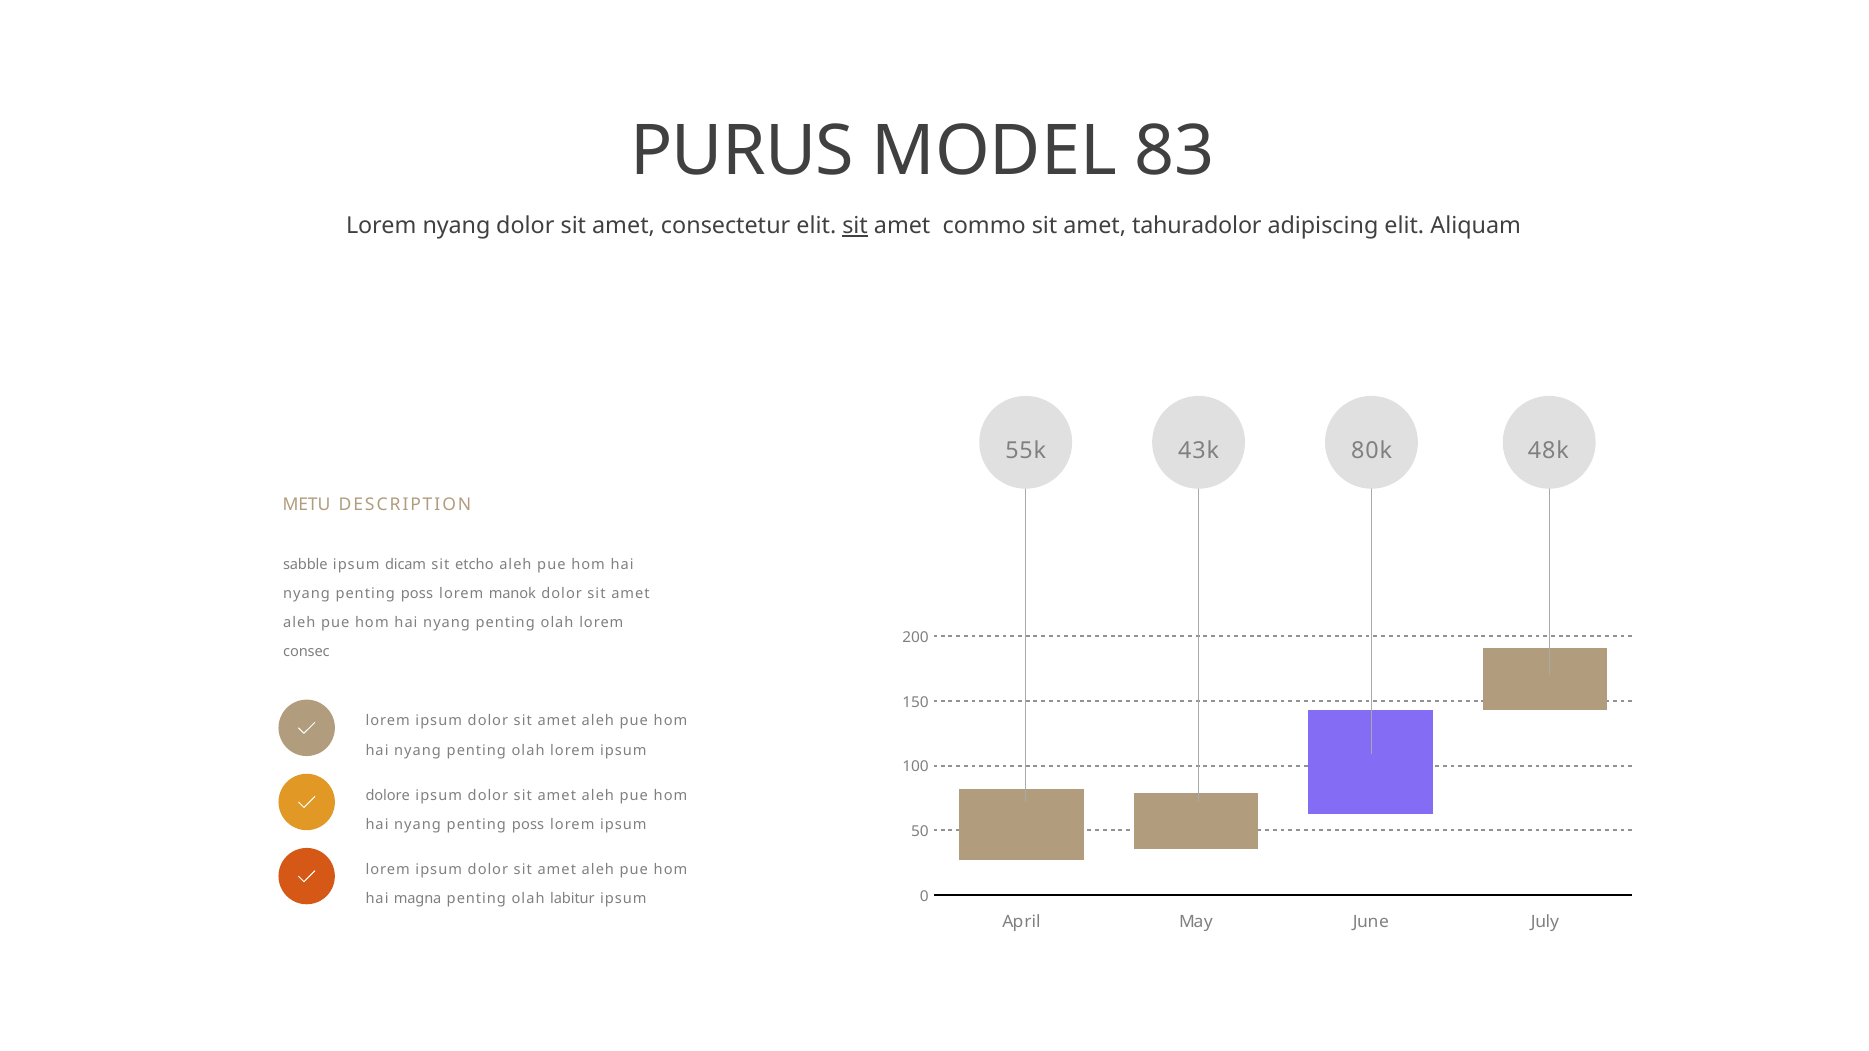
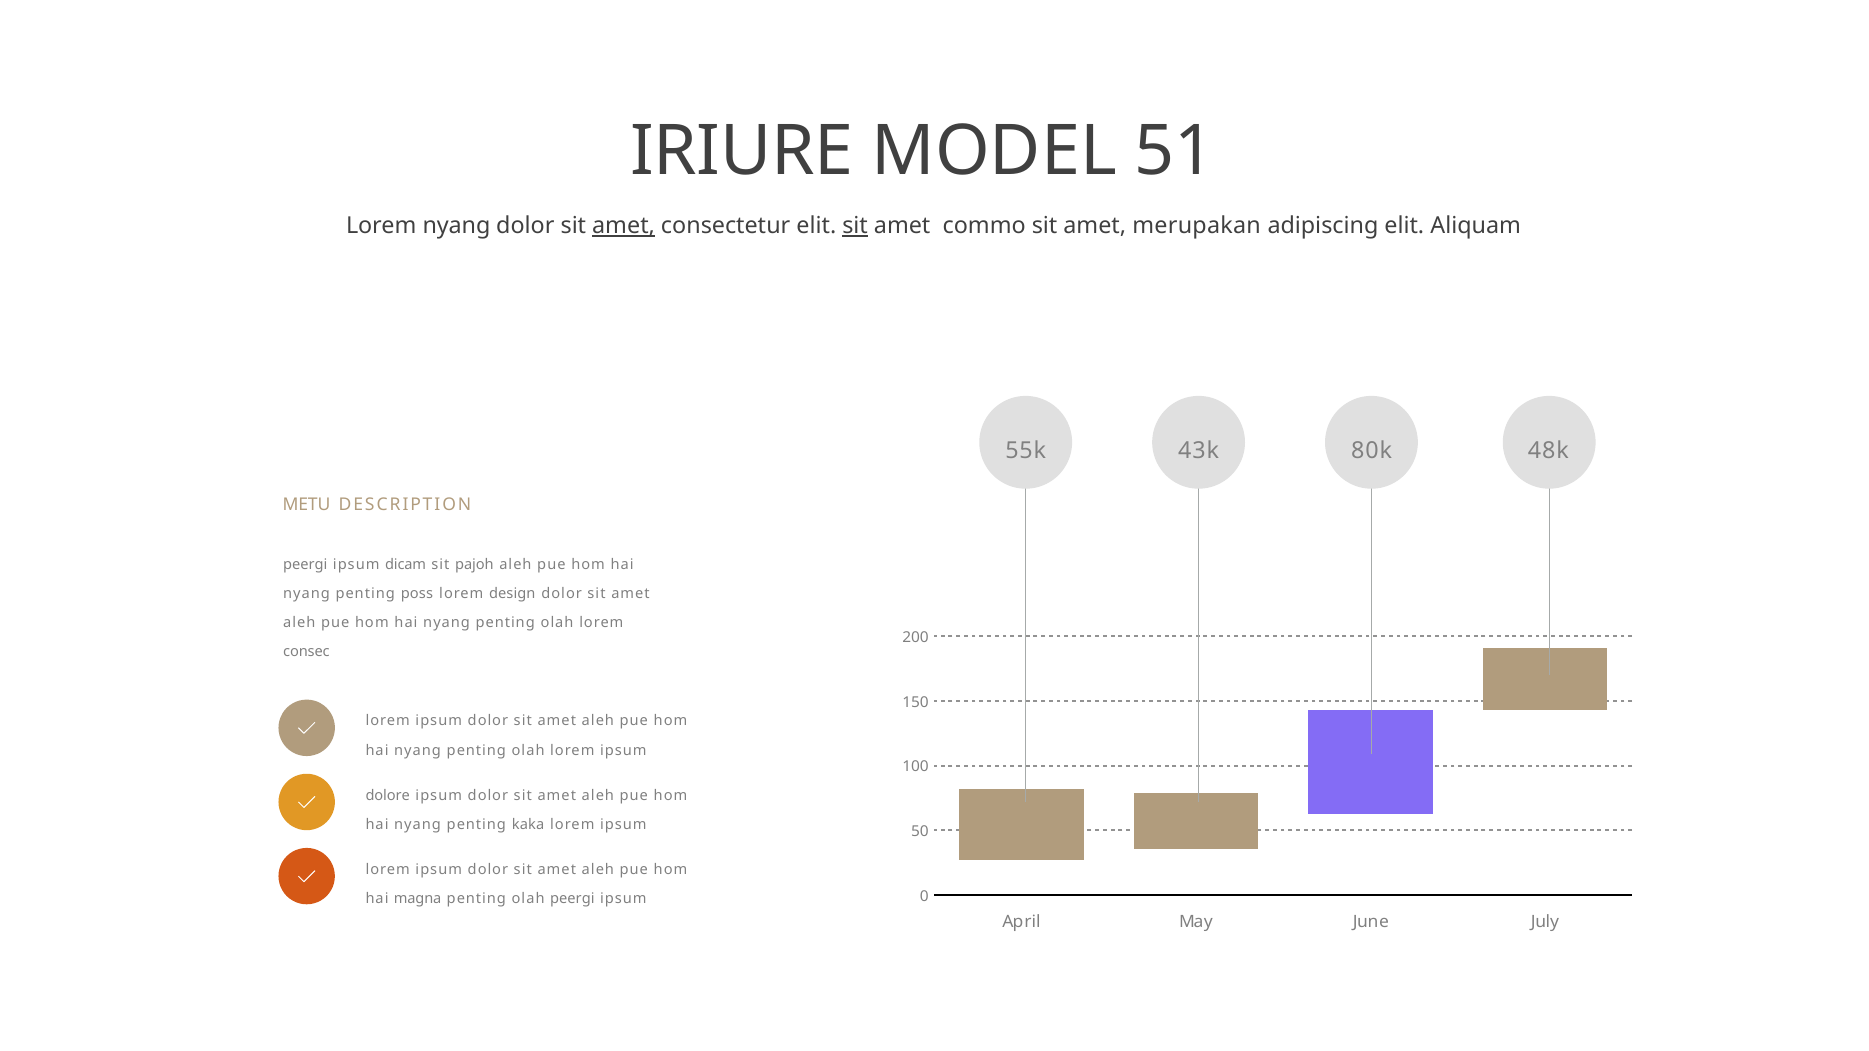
PURUS: PURUS -> IRIURE (742, 151)
83: 83 -> 51 (1175, 151)
amet underline: none -> present (624, 226)
tahuradolor: tahuradolor -> merupakan (1197, 226)
sabble: sabble -> peergi (305, 565)
etcho: etcho -> pajoh (474, 565)
manok: manok -> design (512, 594)
poss: poss -> kaka (528, 825)
olah labitur: labitur -> peergi (572, 899)
